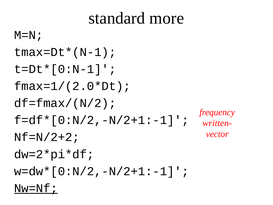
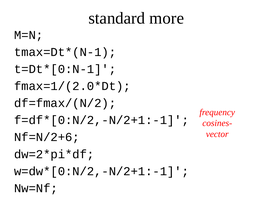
written-: written- -> cosines- (217, 123)
Nf=N/2+2: Nf=N/2+2 -> Nf=N/2+6 (47, 137)
Nw=Nf underline: present -> none (36, 188)
